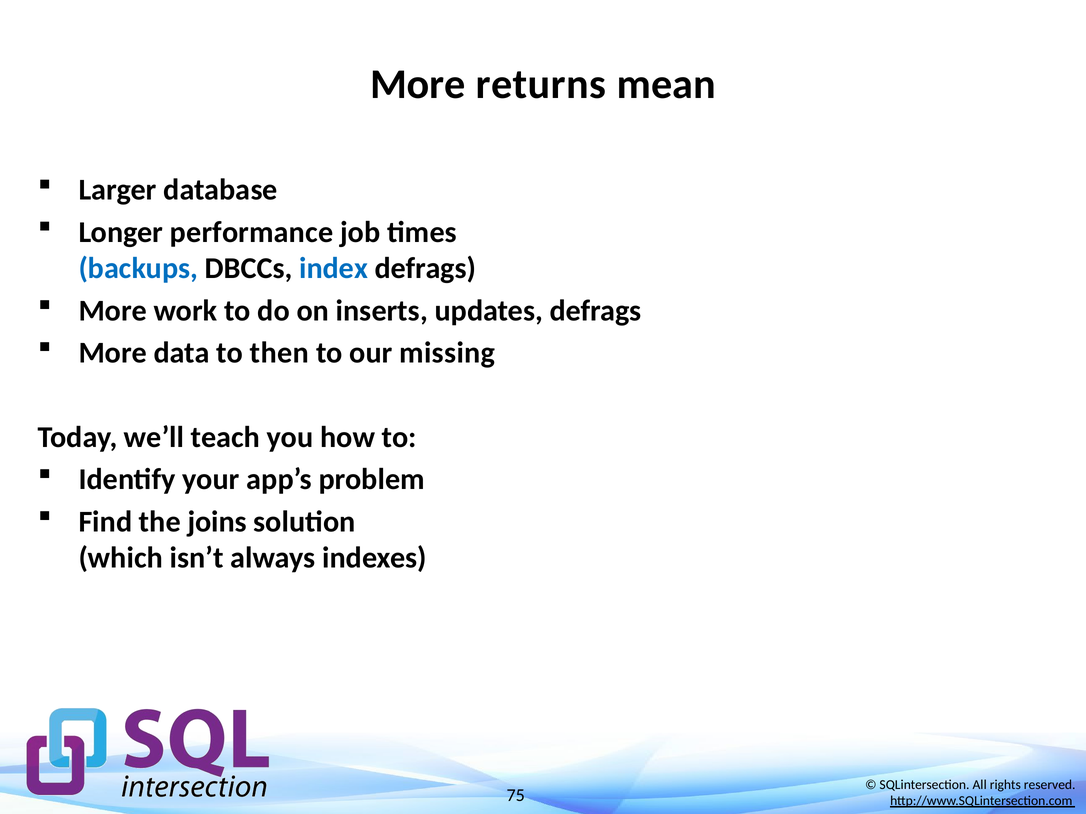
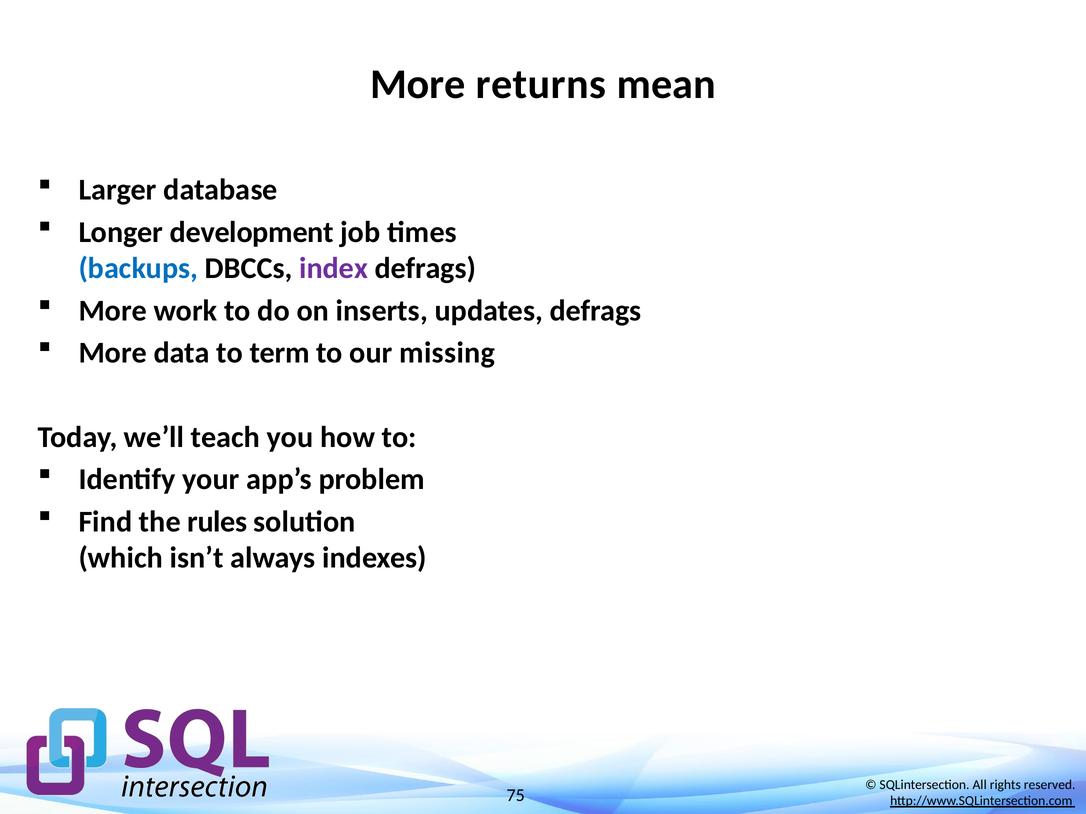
performance: performance -> development (252, 232)
index colour: blue -> purple (334, 269)
then: then -> term (280, 353)
joins: joins -> rules (217, 522)
